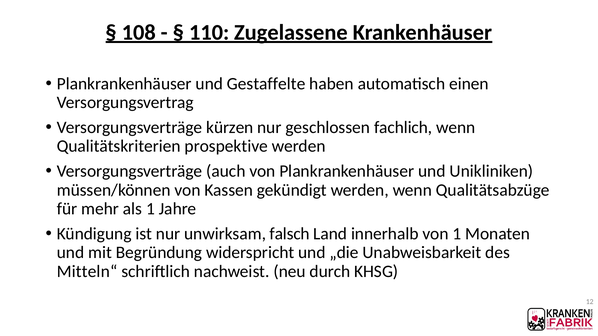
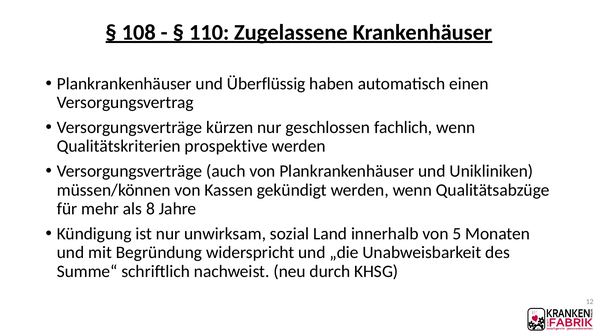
Gestaffelte: Gestaffelte -> Überflüssig (266, 84)
als 1: 1 -> 8 (150, 209)
falsch: falsch -> sozial (290, 234)
von 1: 1 -> 5 (457, 234)
Mitteln“: Mitteln“ -> Summe“ (87, 272)
